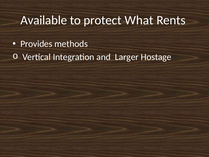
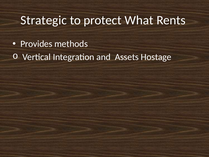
Available: Available -> Strategic (44, 20)
Larger: Larger -> Assets (127, 57)
